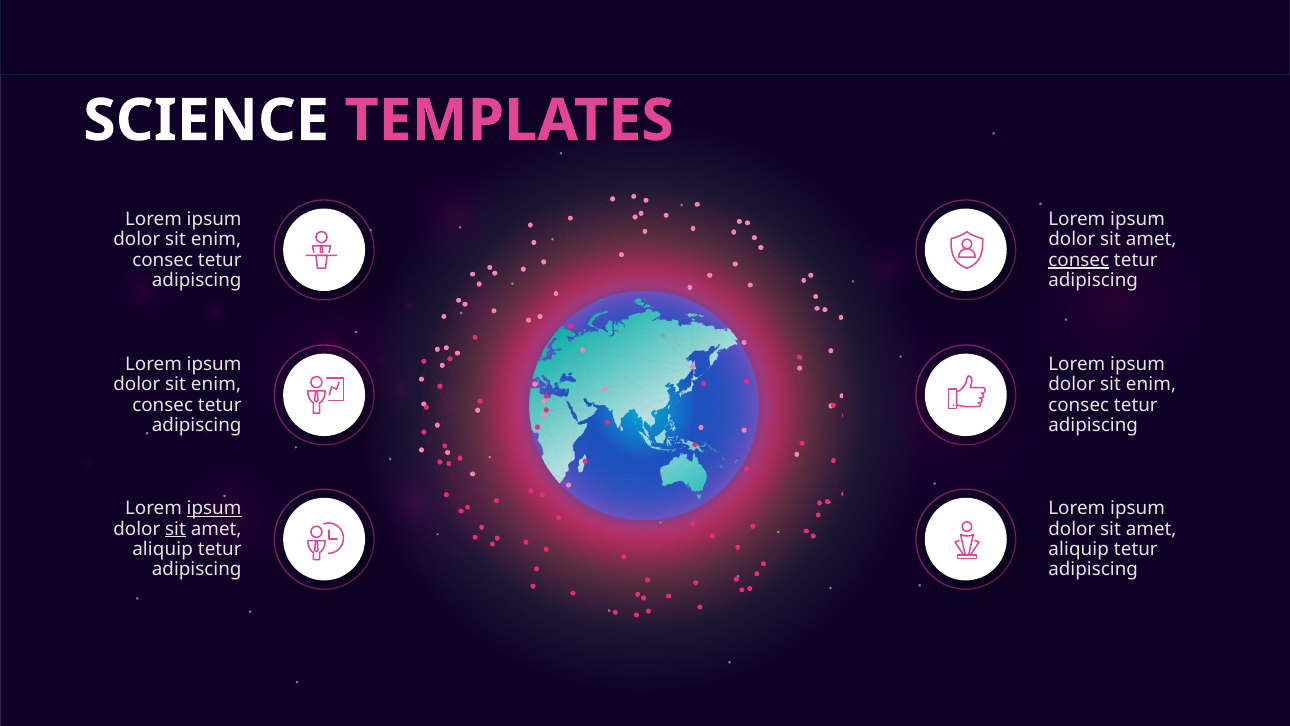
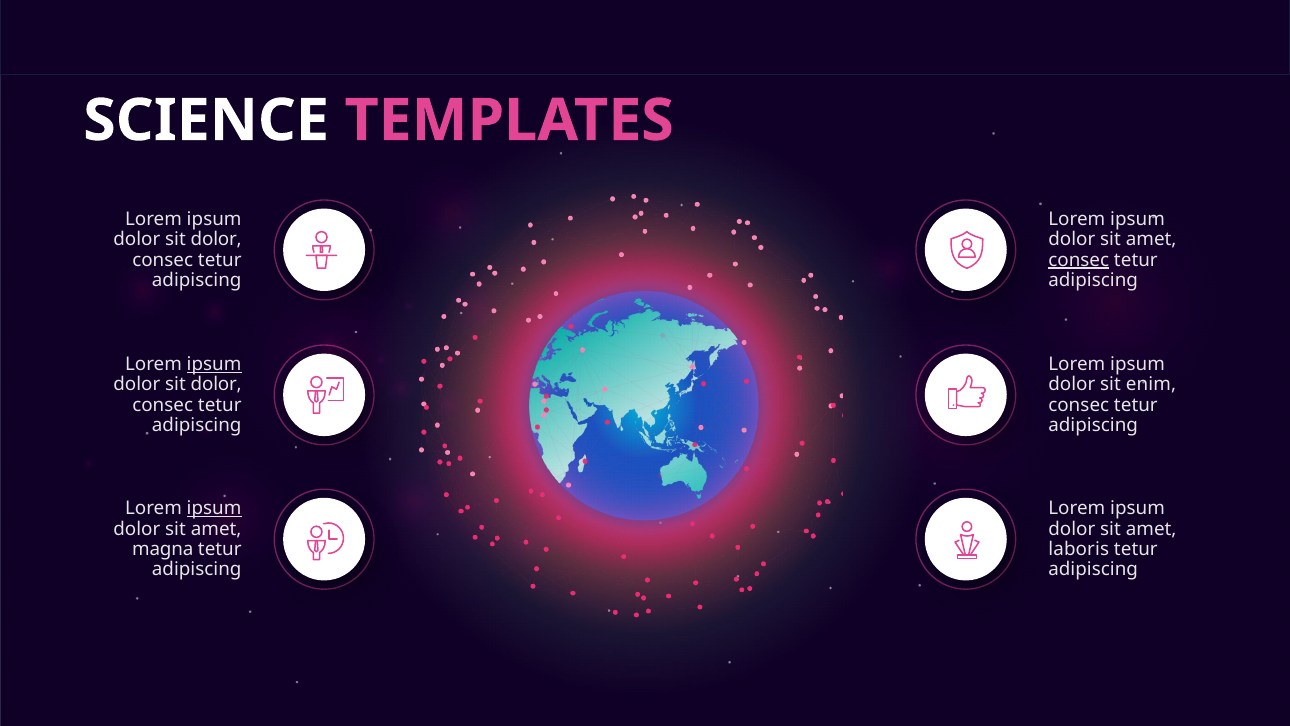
enim: enim -> dolor (216, 239)
ipsum underline: none -> present (214, 364)
enim: enim -> dolor (216, 384)
sit underline: present -> none (176, 529)
aliquip: aliquip -> magna (163, 549)
aliquip: aliquip -> laboris (1079, 549)
